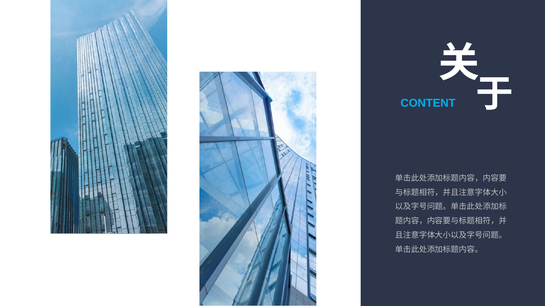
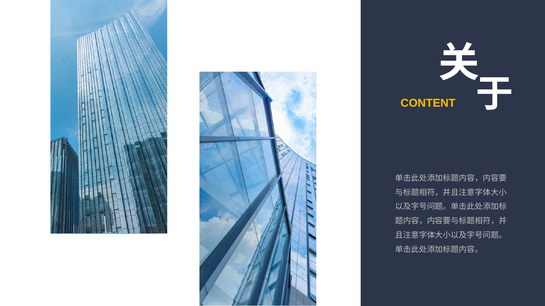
CONTENT colour: light blue -> yellow (428, 103)
